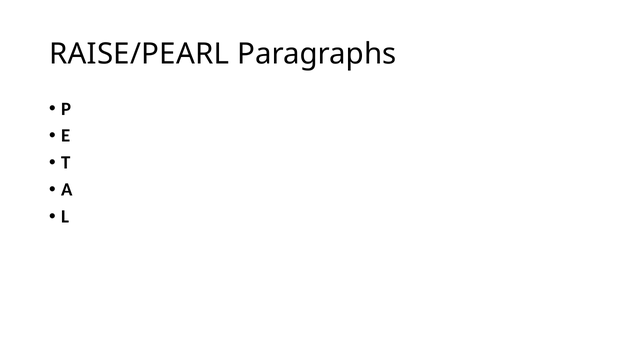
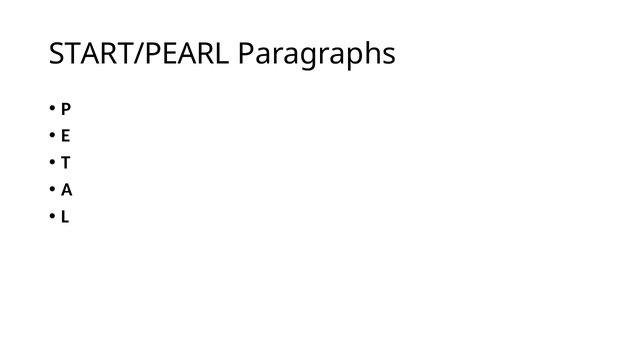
RAISE/PEARL: RAISE/PEARL -> START/PEARL (139, 54)
